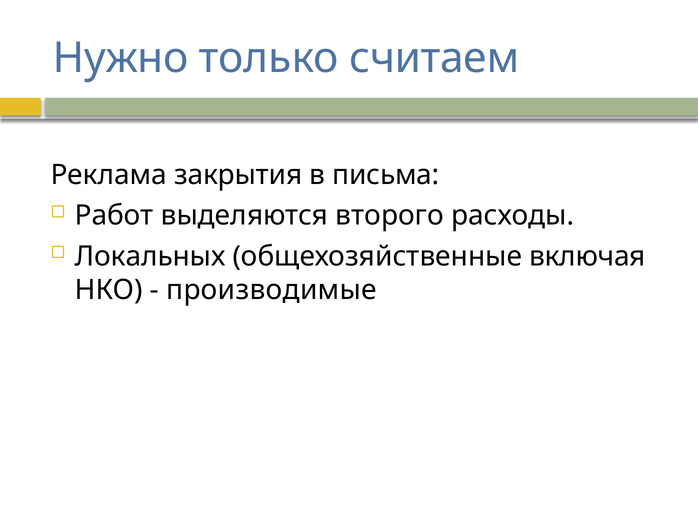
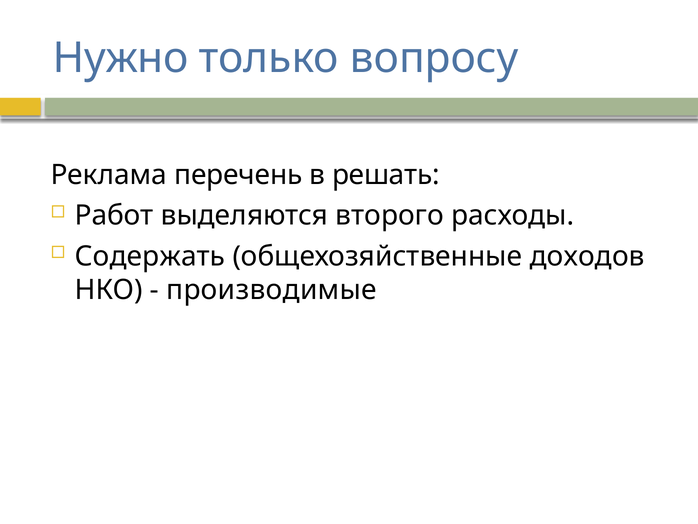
считаем: считаем -> вопросу (434, 58)
закрытия: закрытия -> перечень (238, 175)
письма: письма -> решать (386, 175)
Локальных: Локальных -> Содержать (150, 256)
включая: включая -> доходов (587, 256)
